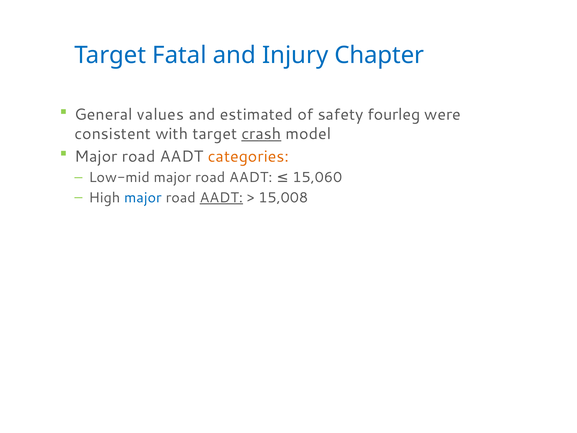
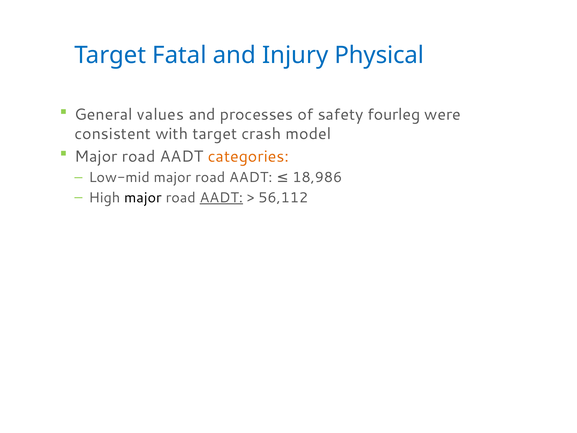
Chapter: Chapter -> Physical (379, 55)
estimated: estimated -> processes (257, 115)
crash underline: present -> none (261, 134)
15,060: 15,060 -> 18,986 (317, 177)
major colour: blue -> black (143, 198)
15,008: 15,008 -> 56,112 (283, 198)
